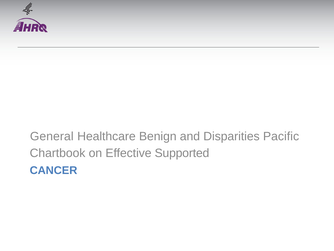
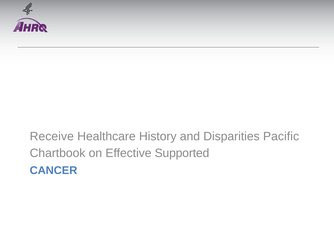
General: General -> Receive (52, 136)
Benign: Benign -> History (158, 136)
